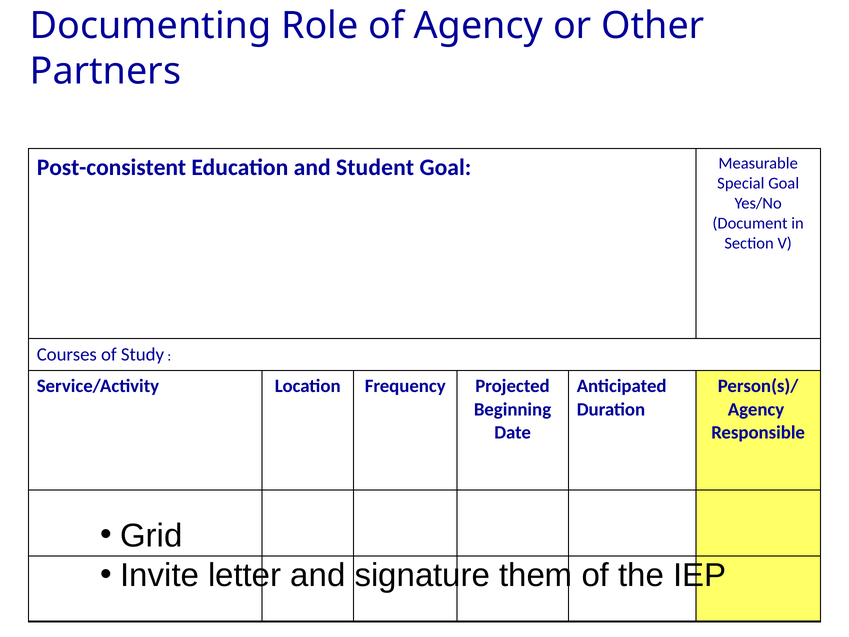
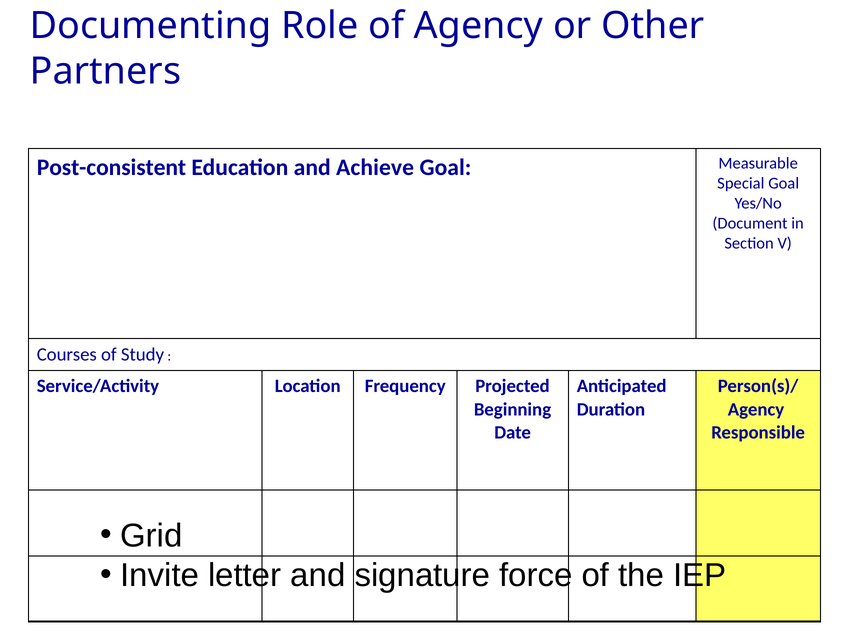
Student: Student -> Achieve (375, 168)
them: them -> force (536, 575)
